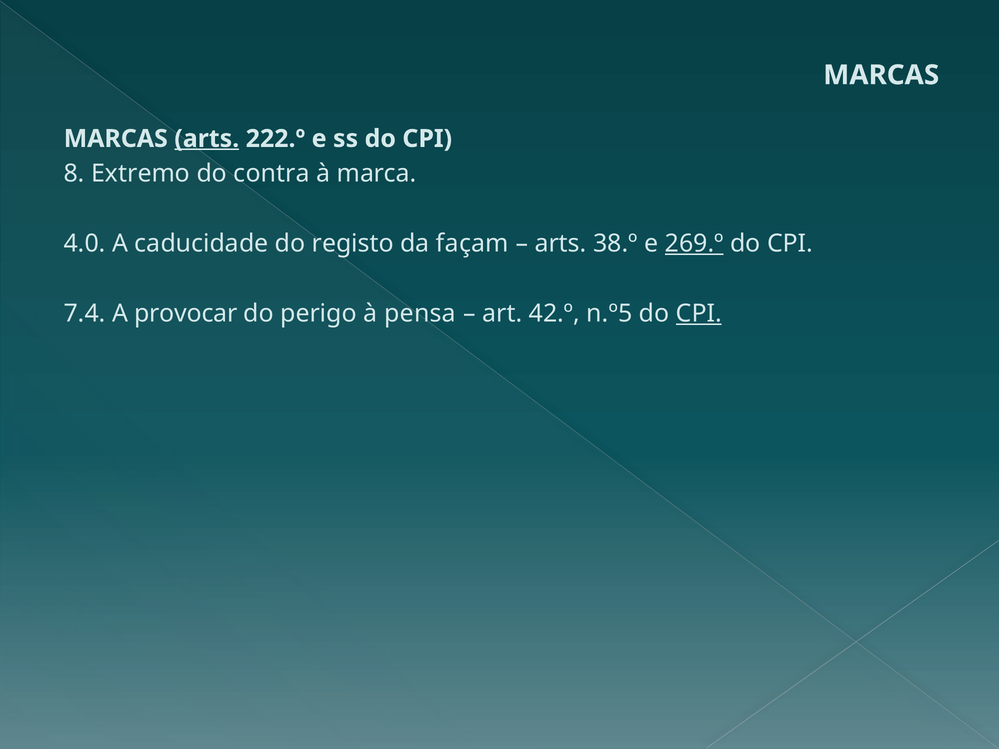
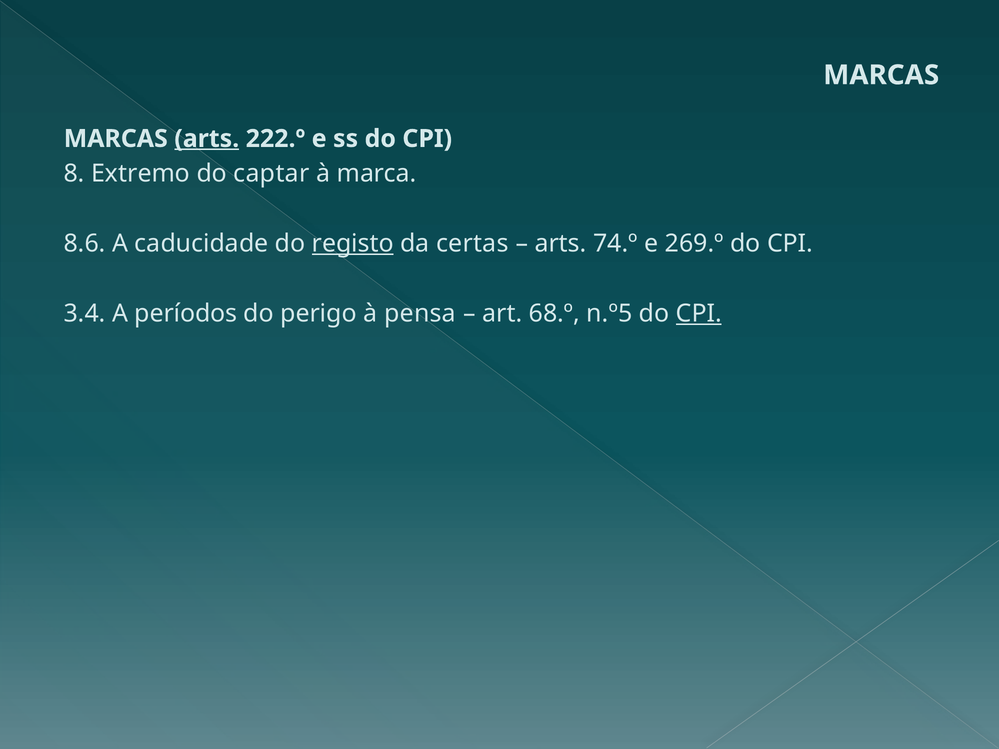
contra: contra -> captar (271, 174)
4.0: 4.0 -> 8.6 (85, 244)
registo underline: none -> present (353, 244)
façam: façam -> certas (472, 244)
38.º: 38.º -> 74.º (615, 244)
269.º underline: present -> none (694, 244)
7.4: 7.4 -> 3.4 (85, 314)
provocar: provocar -> períodos (186, 314)
42.º: 42.º -> 68.º (554, 314)
